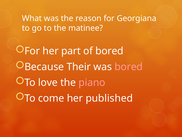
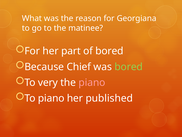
Their: Their -> Chief (79, 67)
bored colour: pink -> light green (129, 67)
love: love -> very (48, 82)
To come: come -> piano (51, 98)
